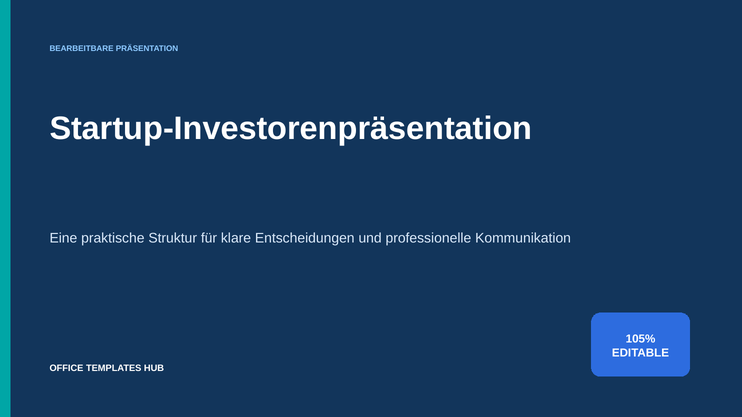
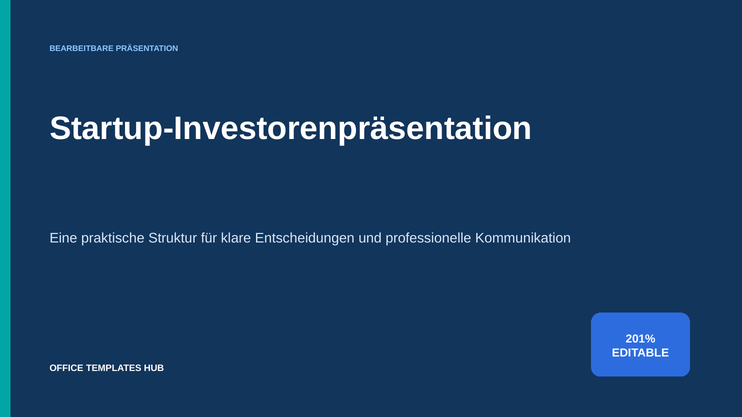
105%: 105% -> 201% (641, 339)
